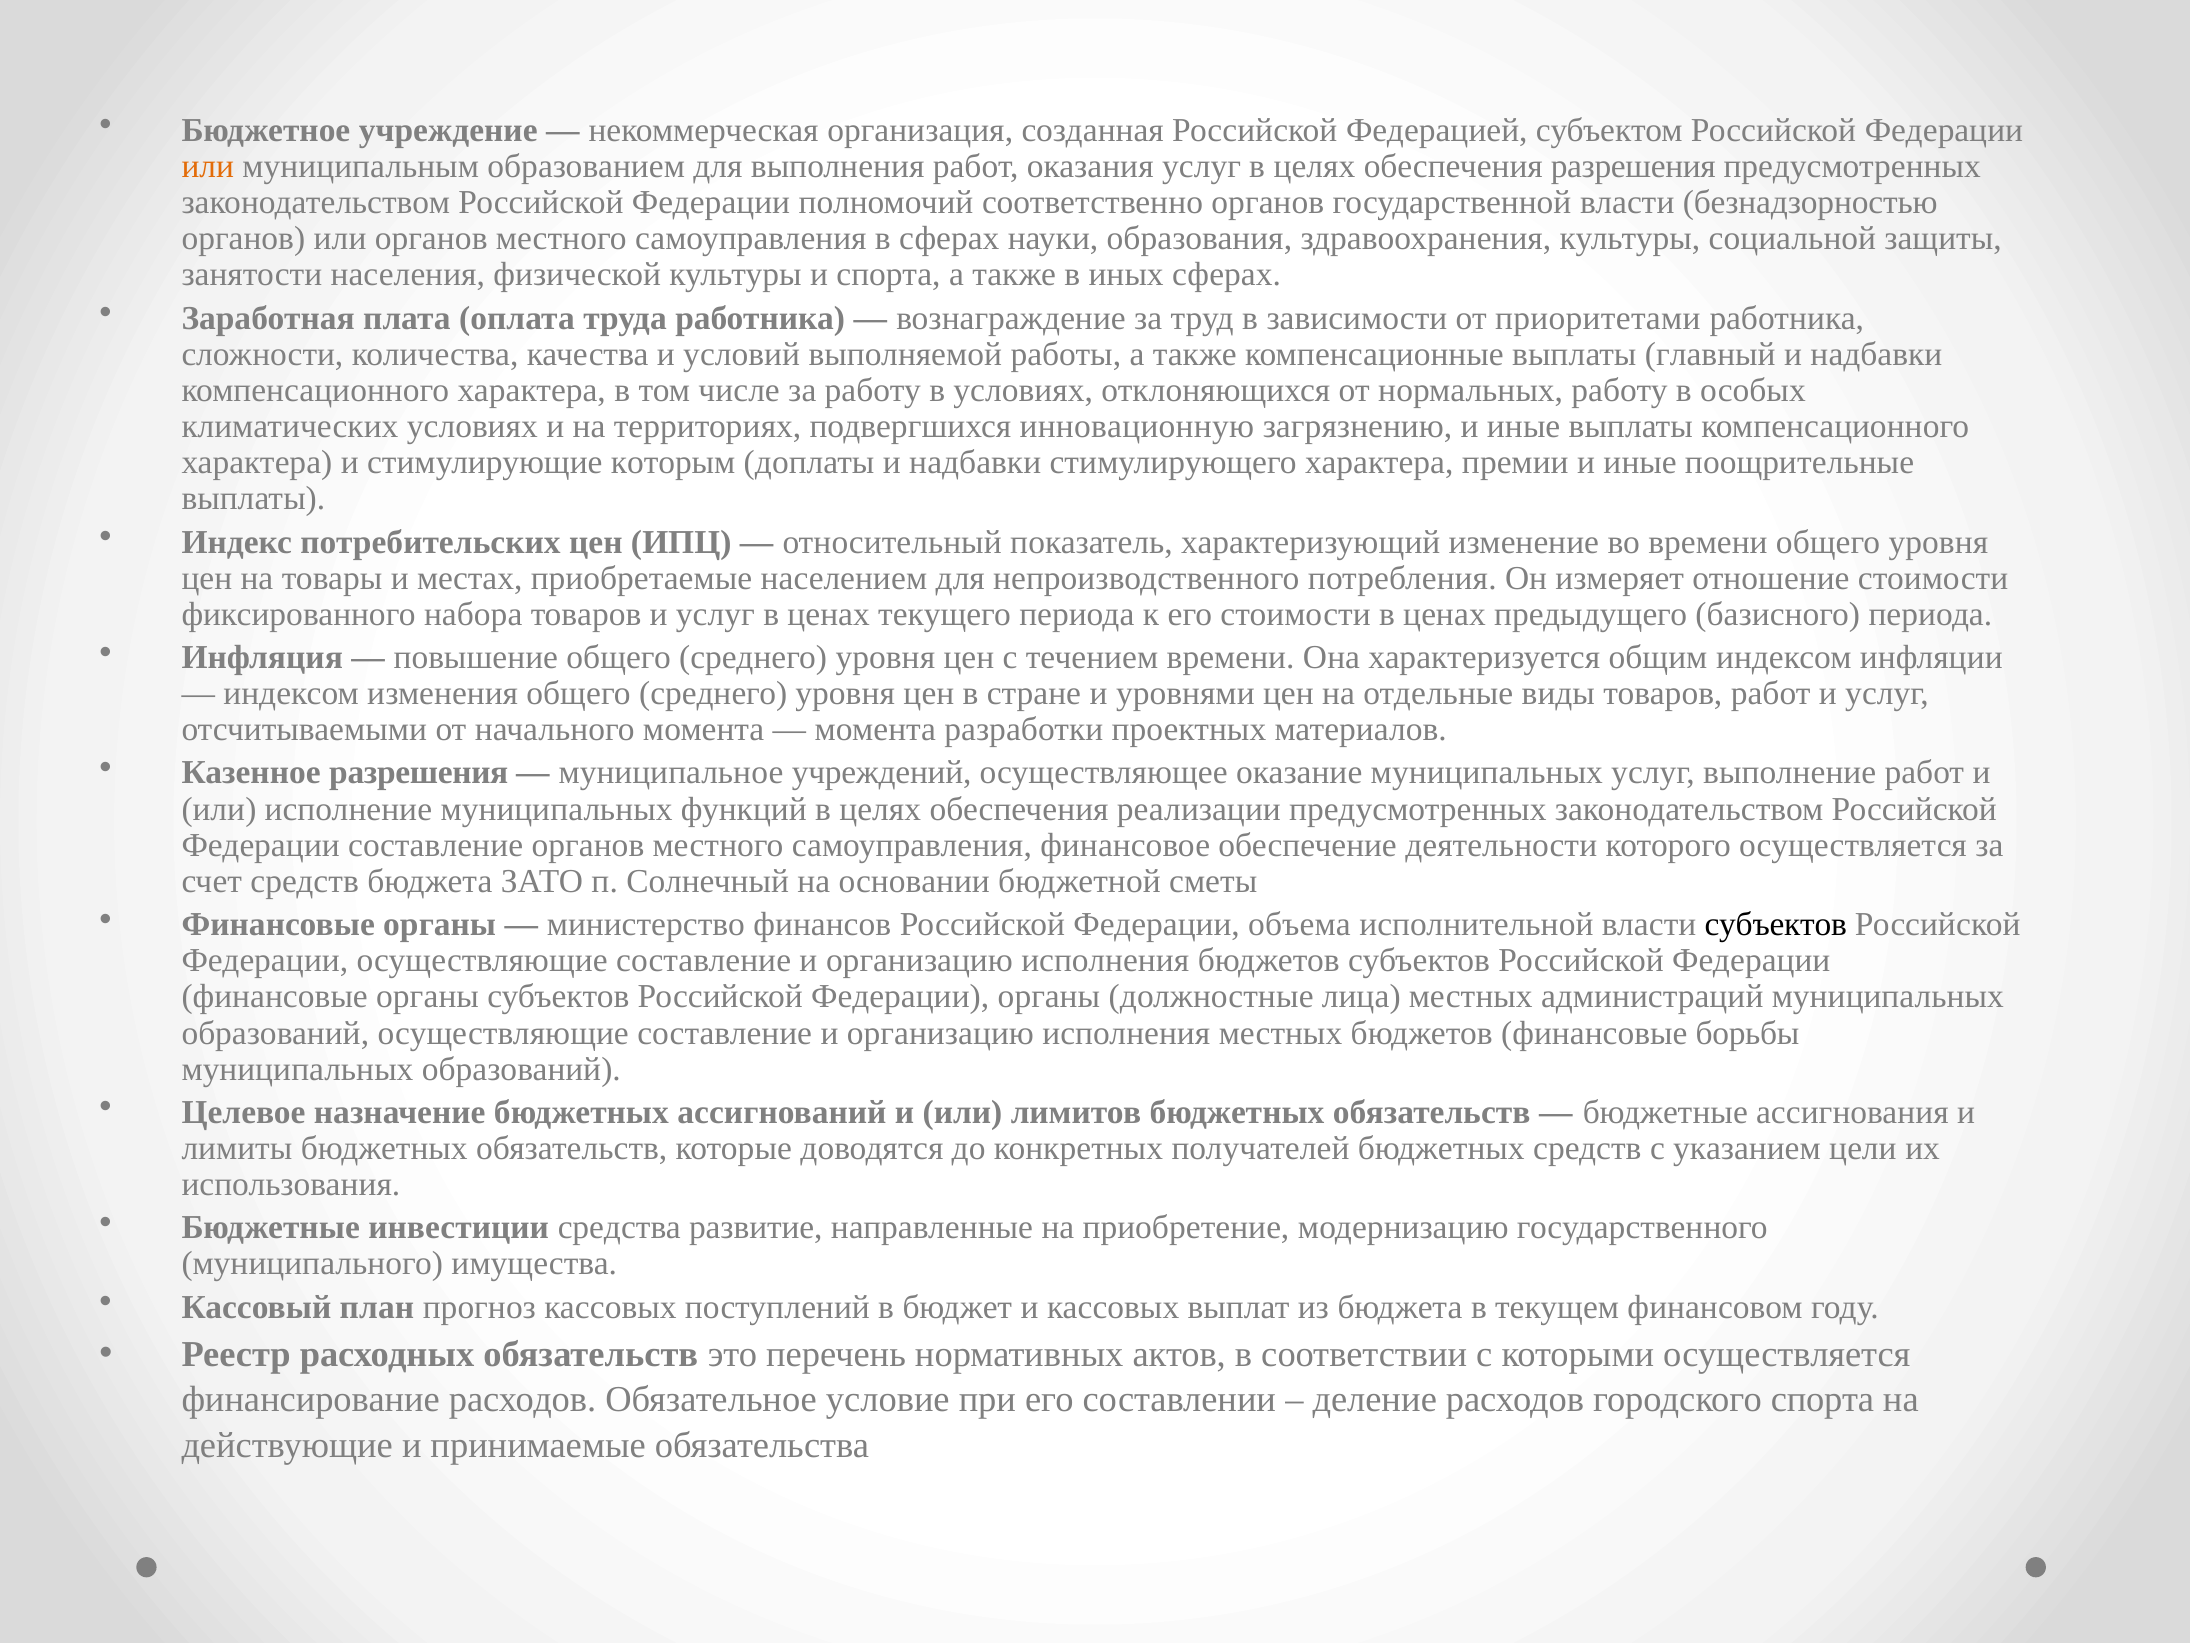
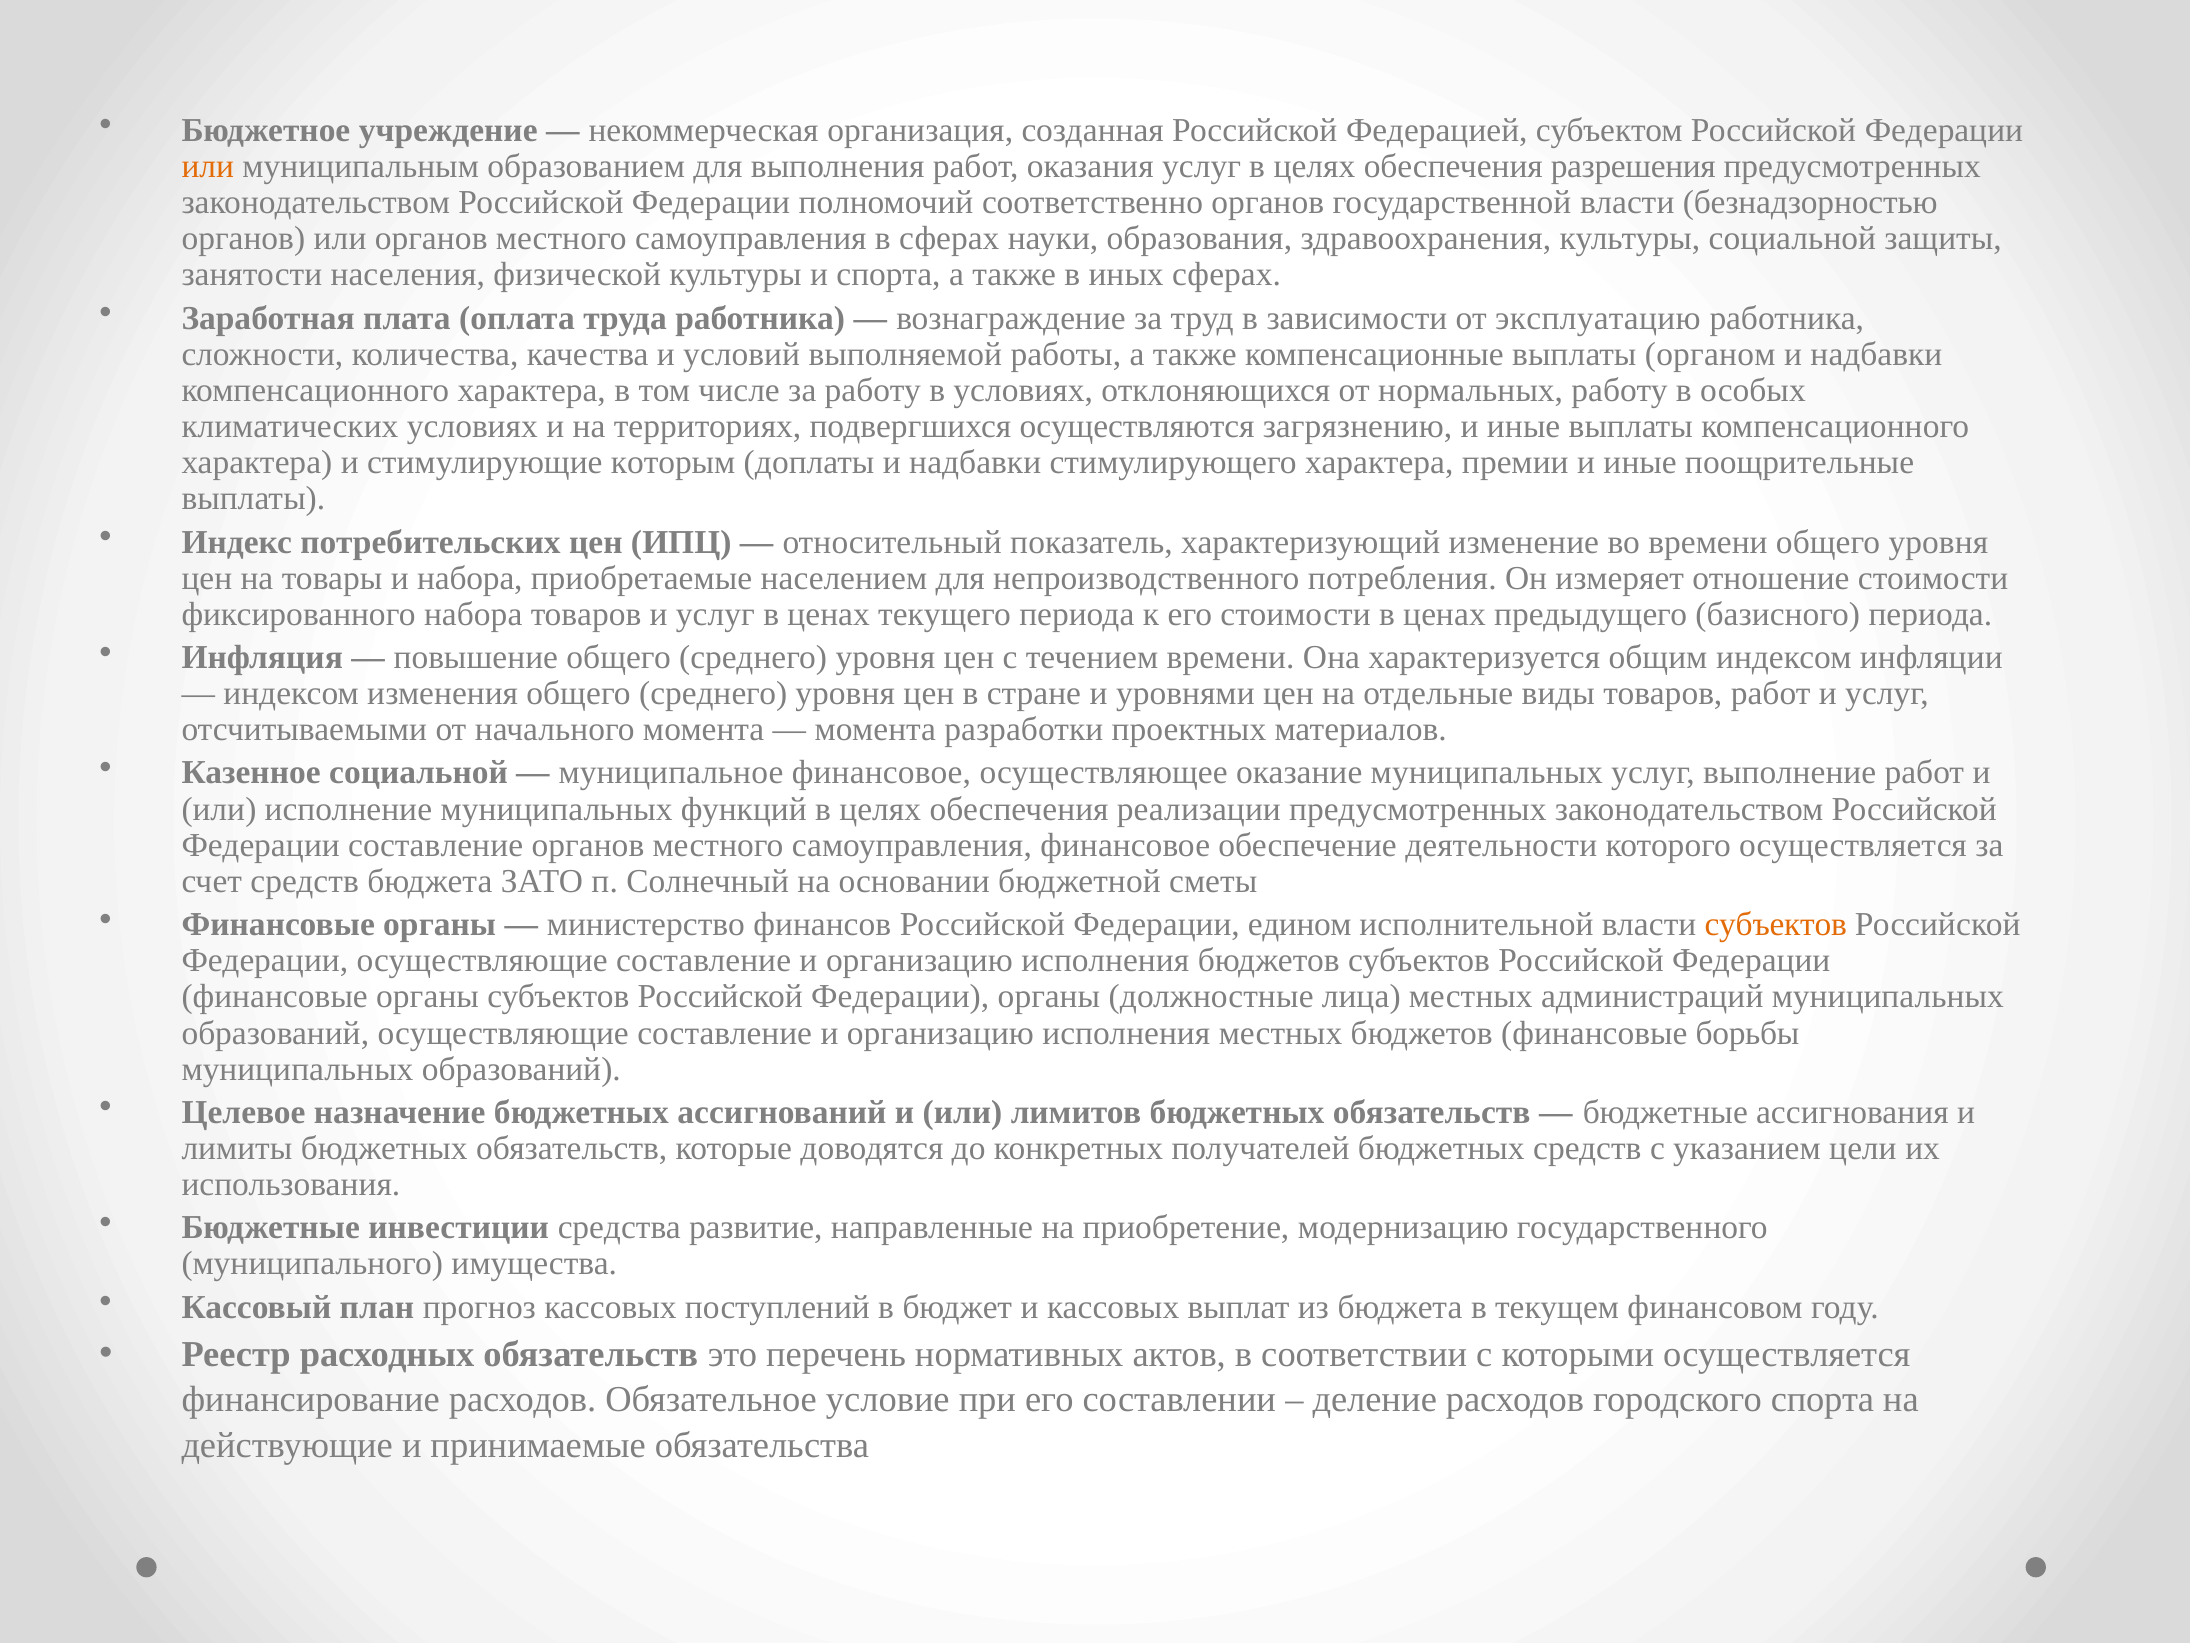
приоритетами: приоритетами -> эксплуатацию (1598, 318)
главный: главный -> органом (1710, 354)
инновационную: инновационную -> осуществляются (1137, 426)
и местах: местах -> набора (470, 578)
Казенное разрешения: разрешения -> социальной (419, 773)
муниципальное учреждений: учреждений -> финансовое (881, 773)
объема: объема -> едином (1300, 924)
субъектов colour: black -> orange (1776, 924)
